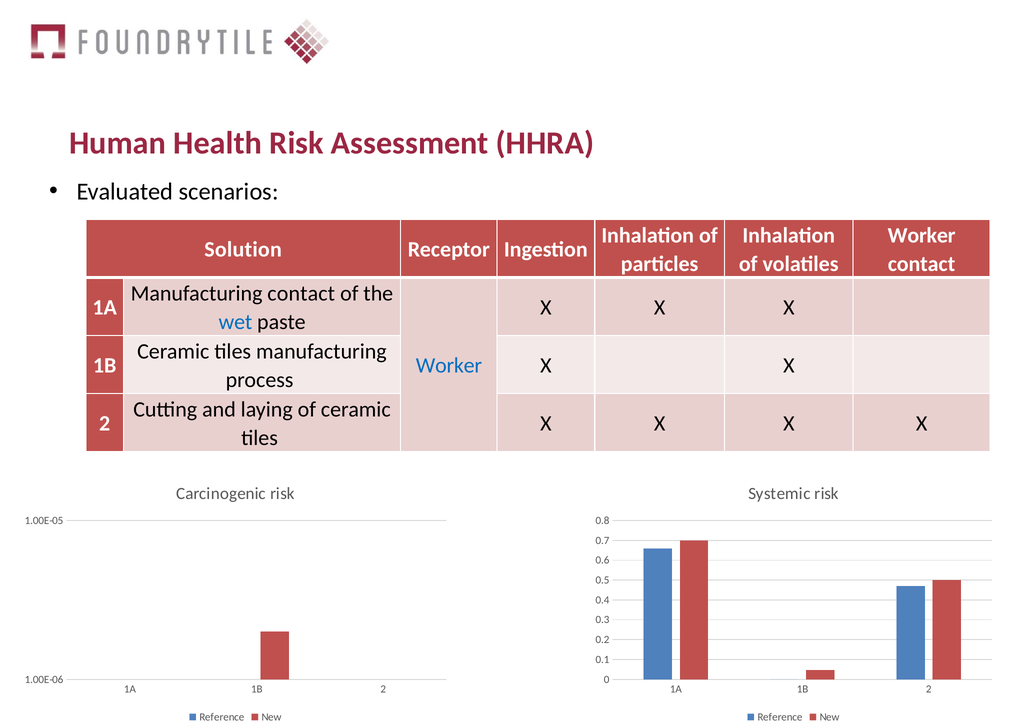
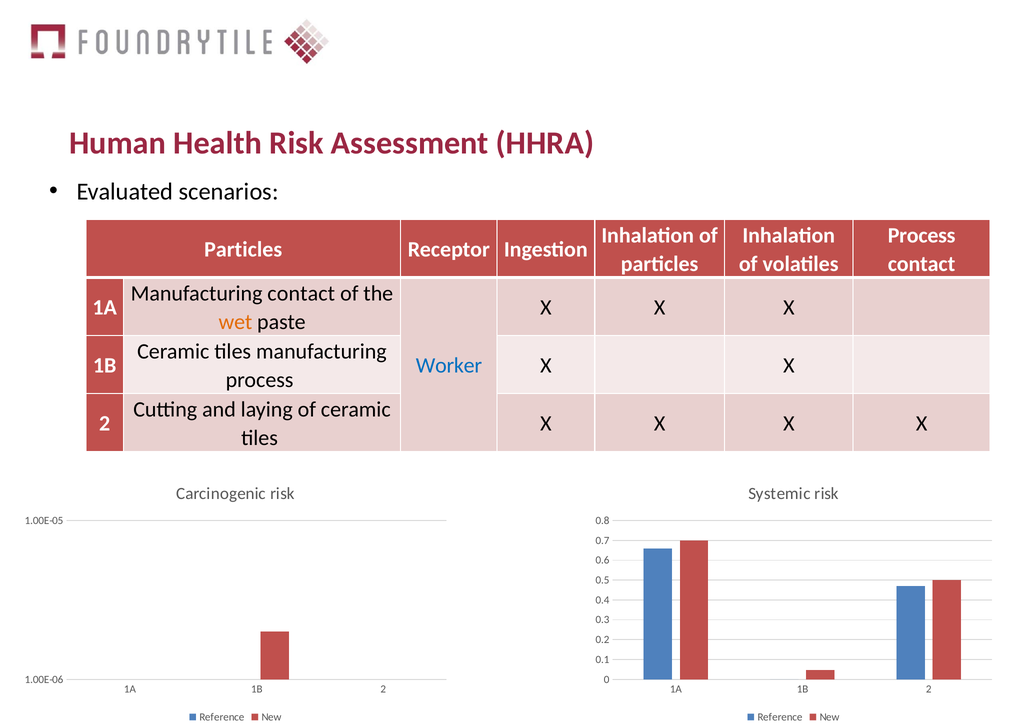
Worker: Worker -> Process (922, 235)
Solution: Solution -> Particles (243, 250)
wet colour: blue -> orange (235, 322)
